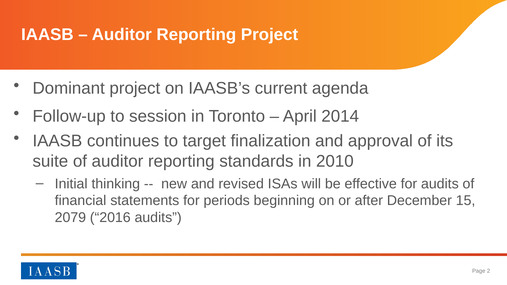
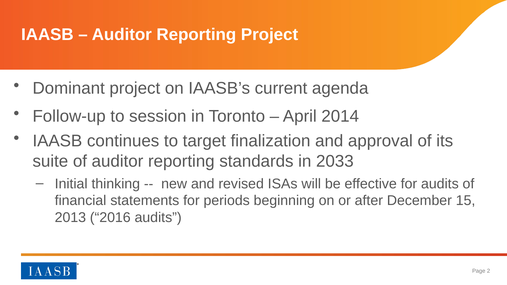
2010: 2010 -> 2033 (335, 161)
2079: 2079 -> 2013 (70, 218)
